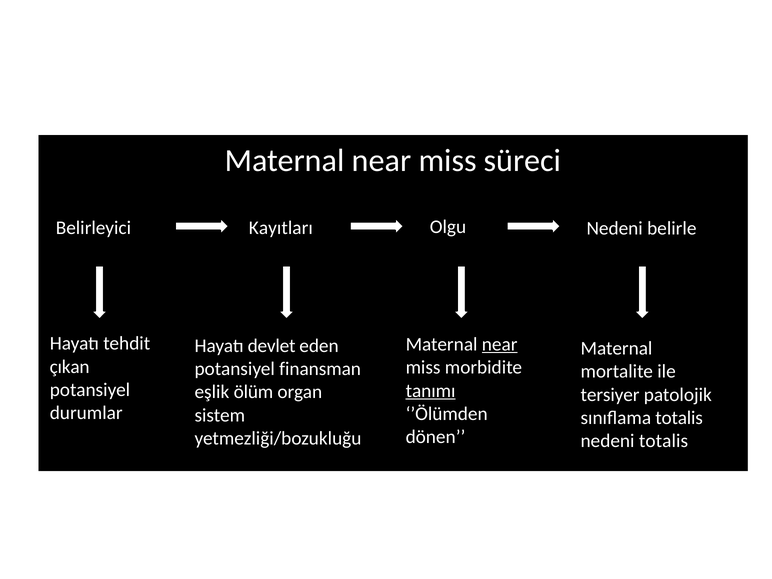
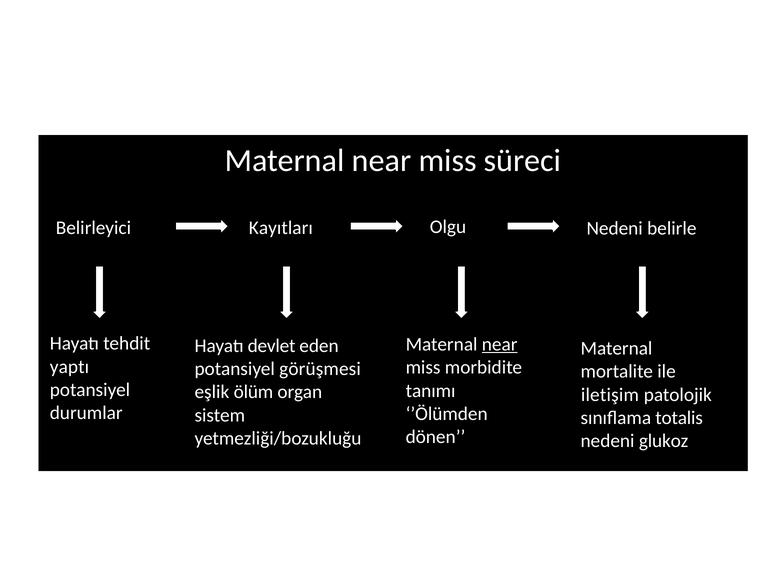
çıkan: çıkan -> yaptı (69, 367)
finansman: finansman -> görüşmesi (320, 369)
tanımı underline: present -> none (431, 391)
tersiyer: tersiyer -> iletişim (610, 395)
nedeni totalis: totalis -> glukoz (664, 441)
